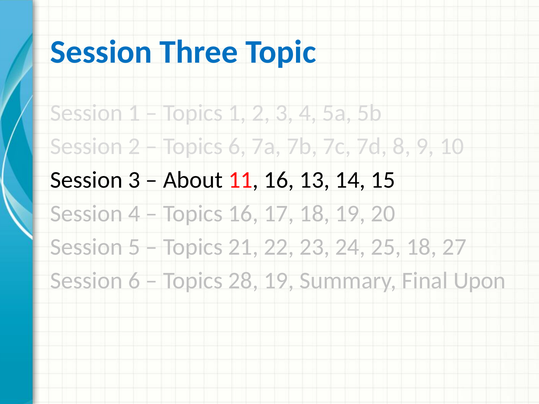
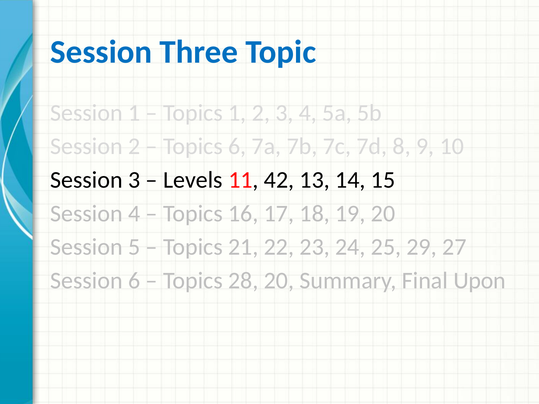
About: About -> Levels (193, 180)
11 16: 16 -> 42 (279, 180)
25 18: 18 -> 29 (422, 247)
28 19: 19 -> 20 (279, 281)
